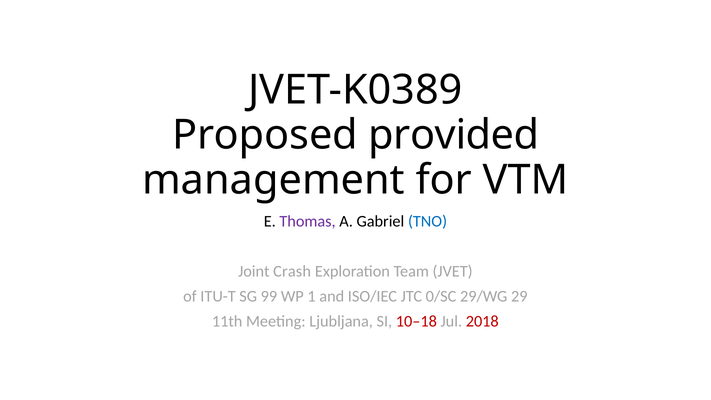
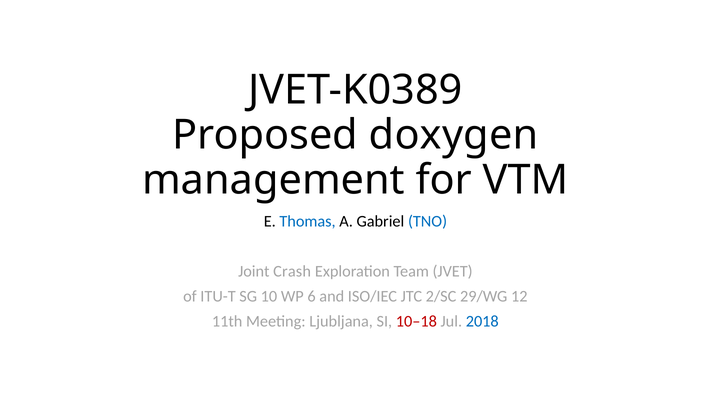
provided: provided -> doxygen (454, 135)
Thomas colour: purple -> blue (308, 221)
99: 99 -> 10 (269, 296)
1: 1 -> 6 (312, 296)
0/SC: 0/SC -> 2/SC (441, 296)
29: 29 -> 12 (519, 296)
2018 colour: red -> blue (482, 321)
